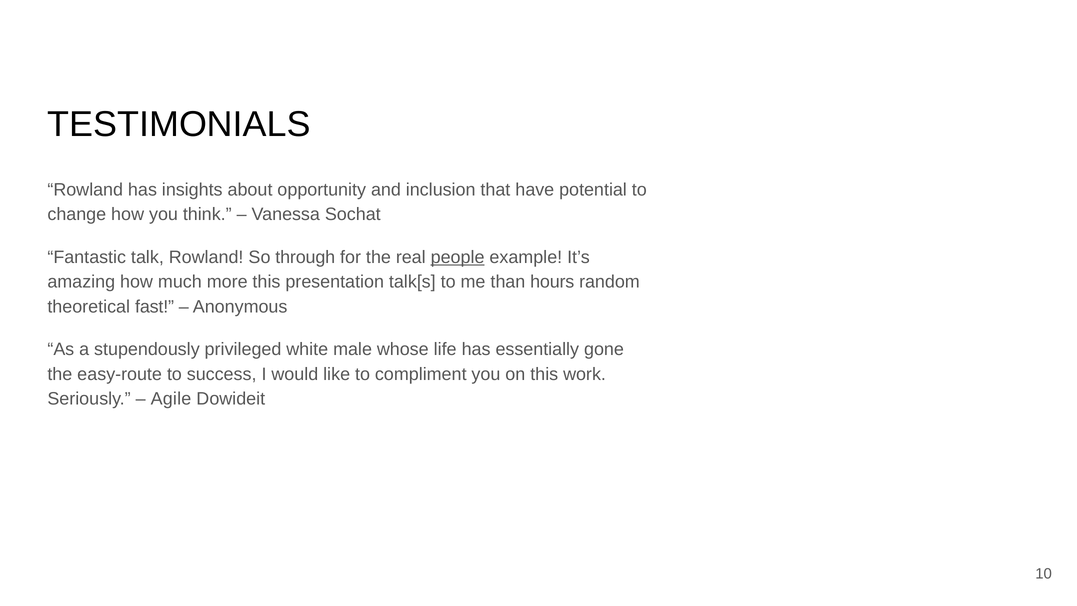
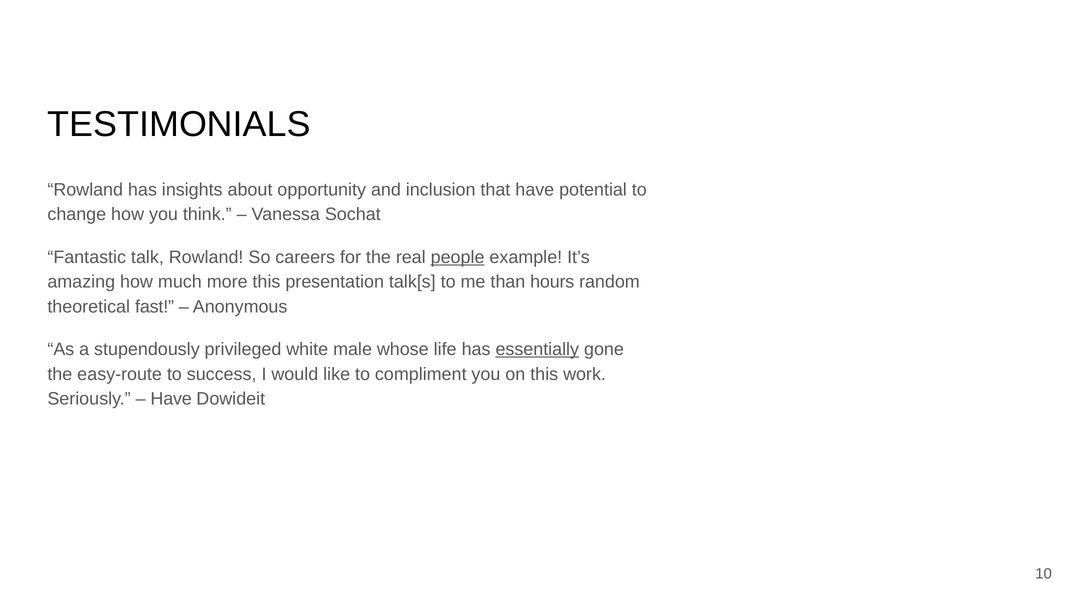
through: through -> careers (305, 257)
essentially underline: none -> present (537, 349)
Agile: Agile -> Have (171, 399)
